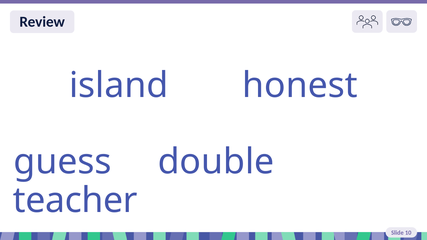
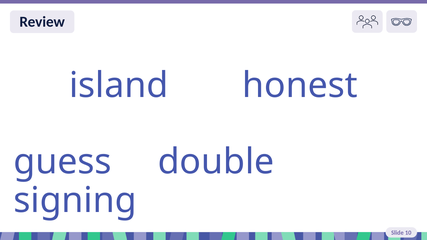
teacher: teacher -> signing (75, 200)
